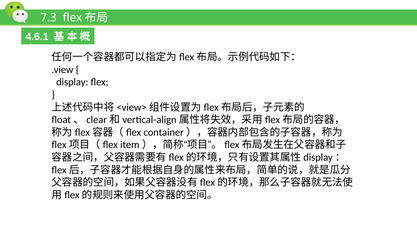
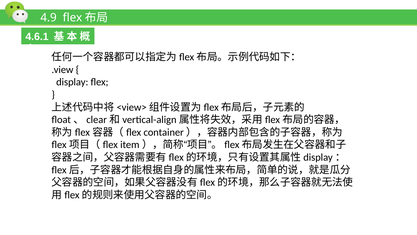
7.3: 7.3 -> 4.9 (49, 18)
